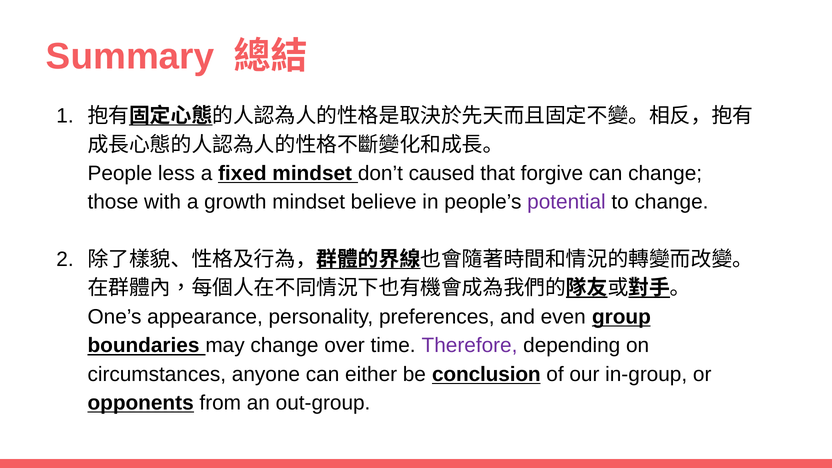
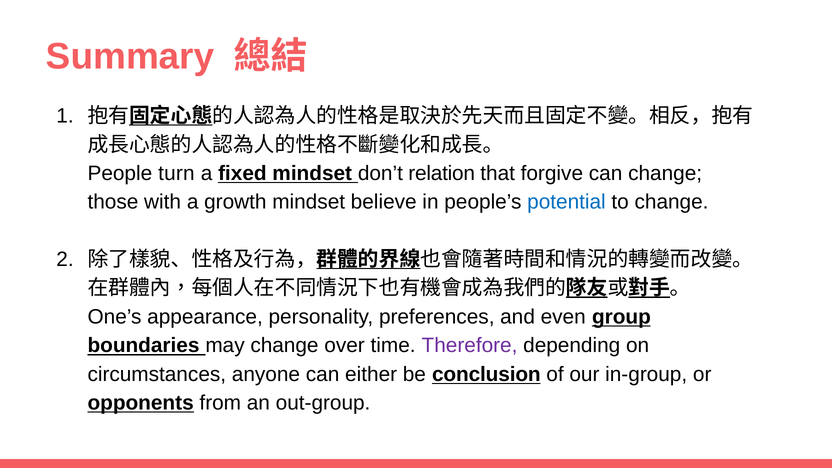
less: less -> turn (176, 173)
caused: caused -> relation (442, 173)
potential colour: purple -> blue (566, 202)
